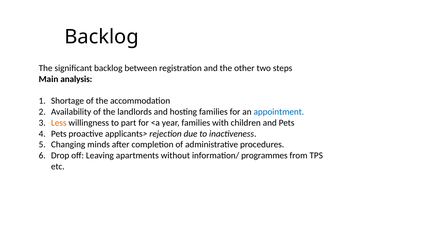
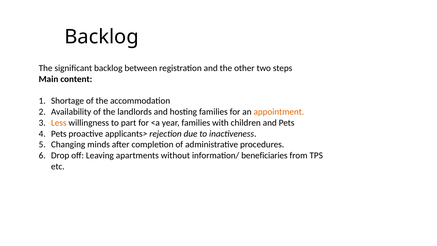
analysis: analysis -> content (76, 79)
appointment colour: blue -> orange (279, 112)
programmes: programmes -> beneficiaries (264, 155)
